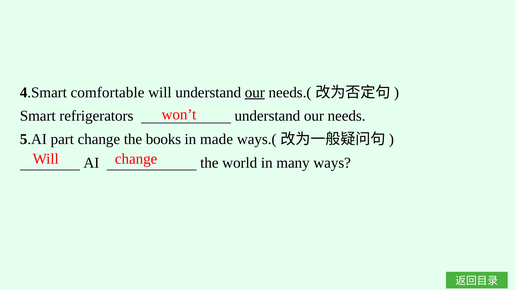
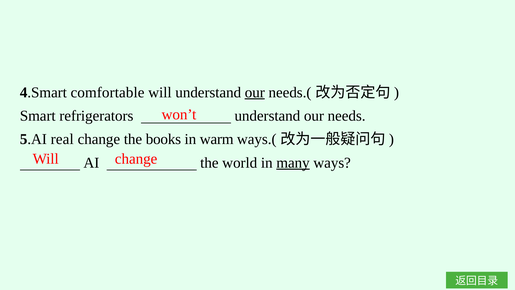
part: part -> real (62, 139)
made: made -> warm (217, 139)
many underline: none -> present (293, 163)
